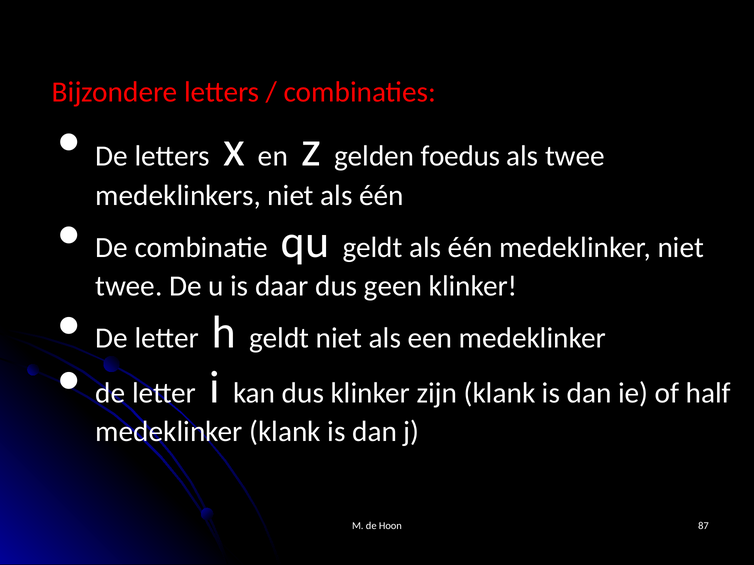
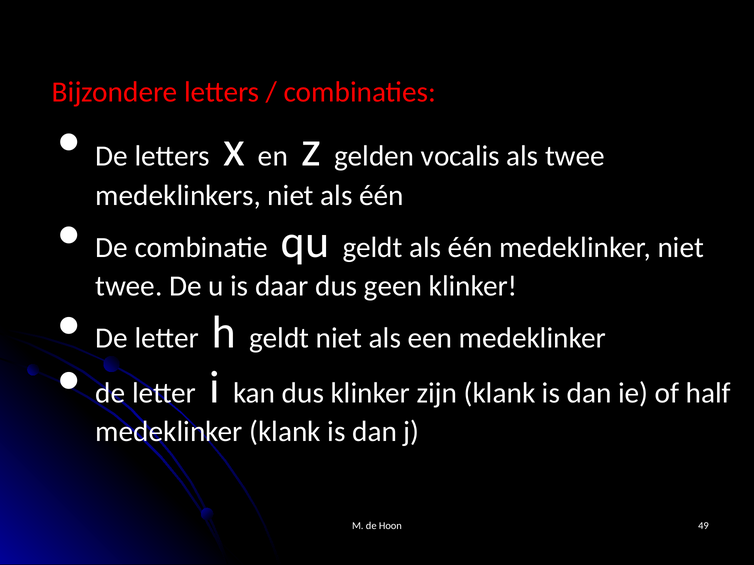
foedus: foedus -> vocalis (460, 156)
87: 87 -> 49 (703, 526)
